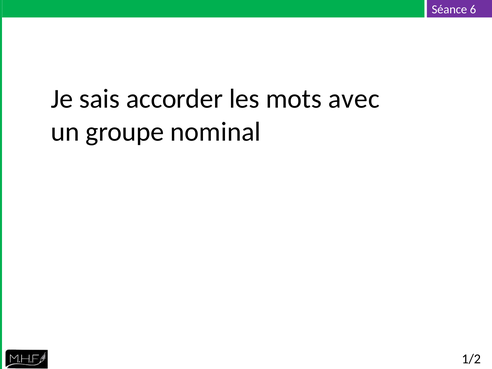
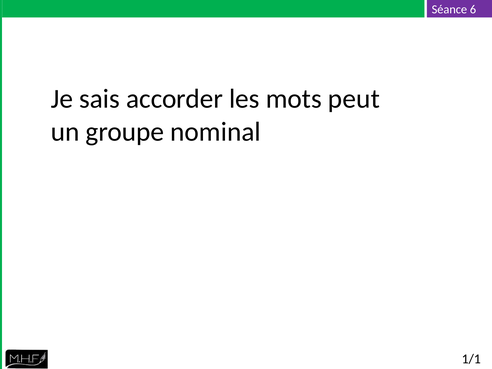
avec: avec -> peut (354, 99)
1/2: 1/2 -> 1/1 (471, 359)
